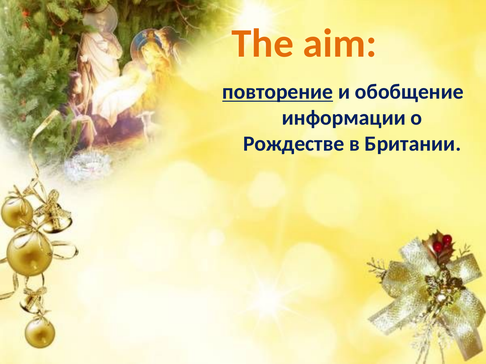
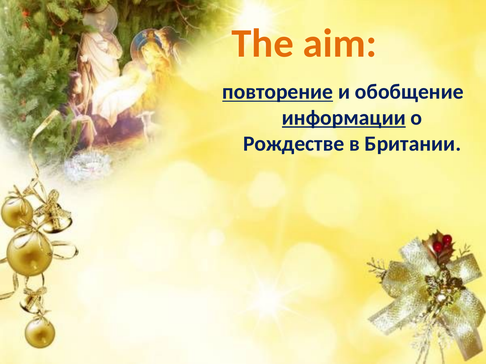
информации underline: none -> present (344, 118)
